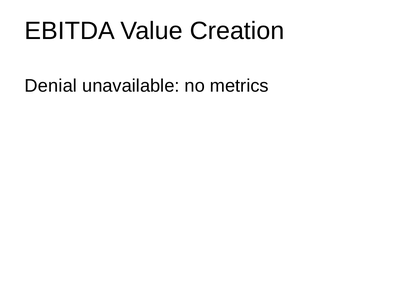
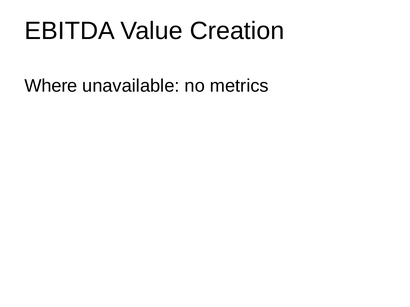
Denial: Denial -> Where (51, 86)
